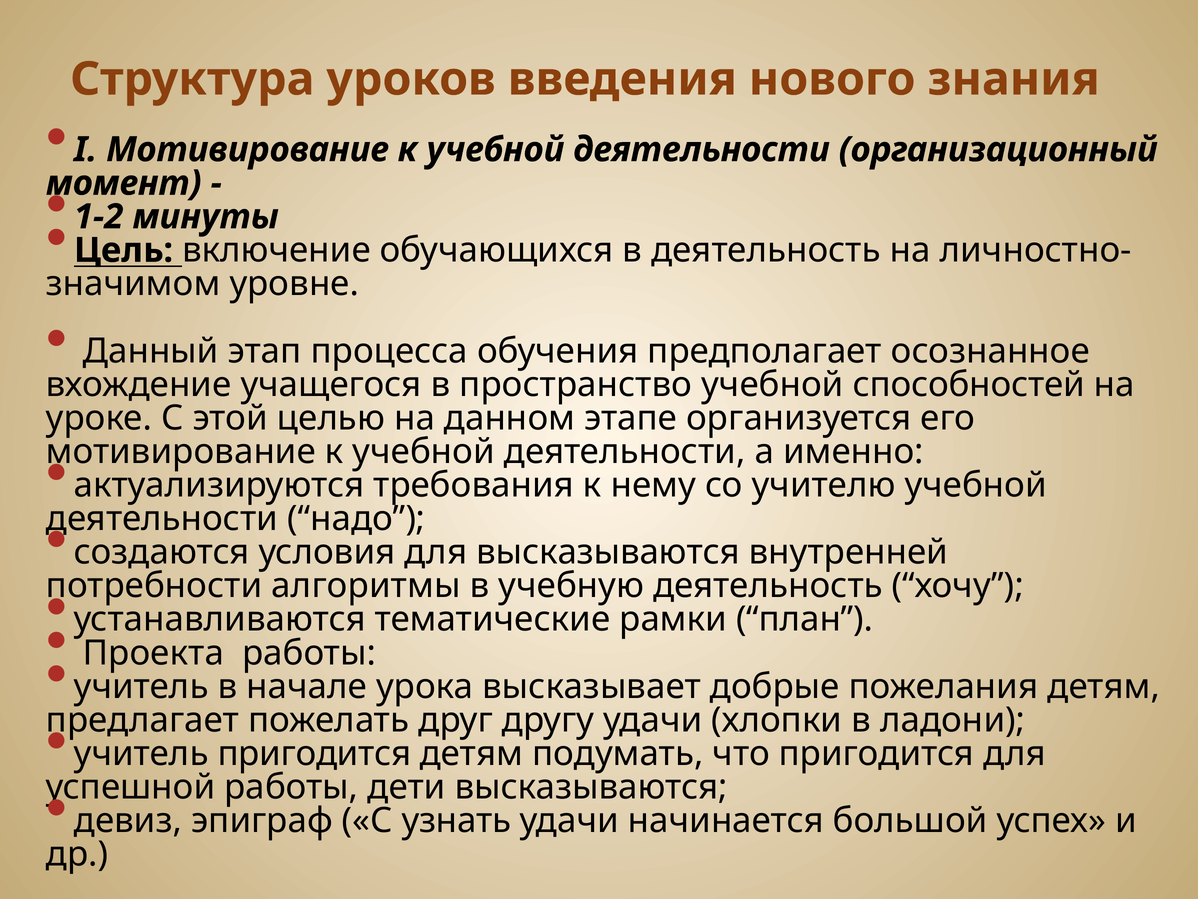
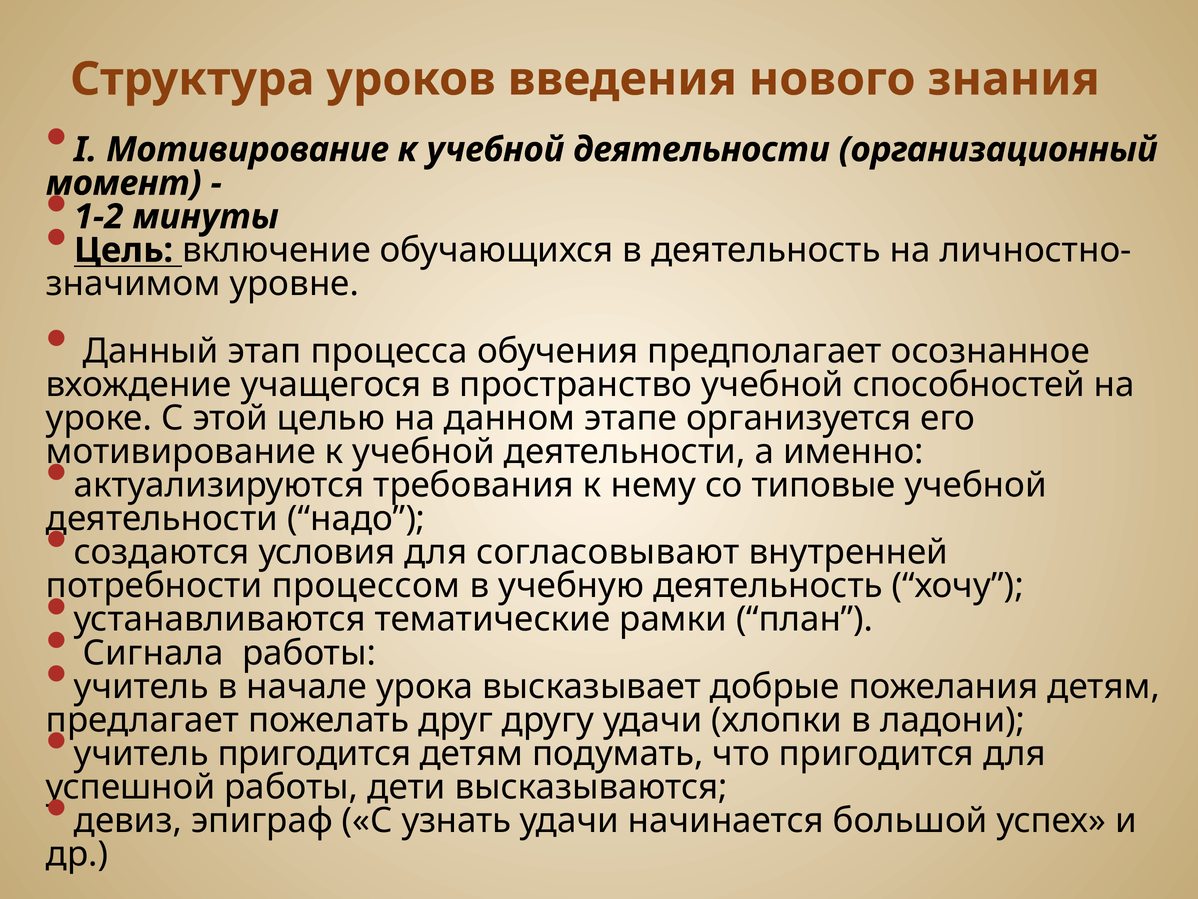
учителю: учителю -> типовые (824, 485)
для высказываются: высказываются -> согласовывают (608, 552)
алгоритмы: алгоритмы -> процессом (366, 586)
Проекта: Проекта -> Сигнала (153, 653)
